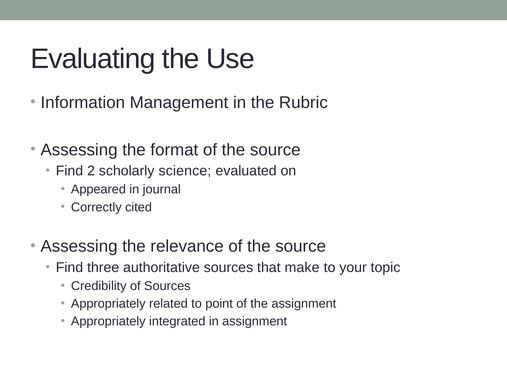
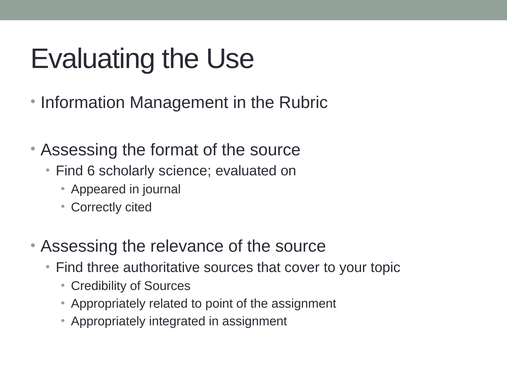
2: 2 -> 6 (91, 171)
make: make -> cover (302, 268)
